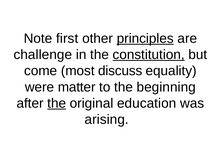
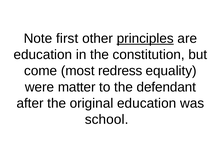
challenge: challenge -> education (43, 55)
constitution underline: present -> none (149, 55)
discuss: discuss -> redress (120, 71)
beginning: beginning -> defendant (166, 87)
the underline: present -> none (57, 103)
arising: arising -> school (107, 119)
